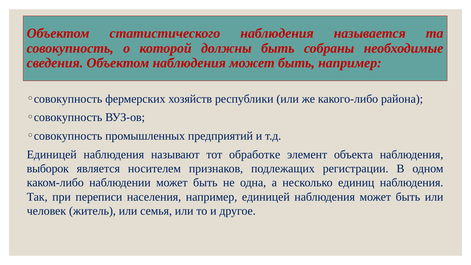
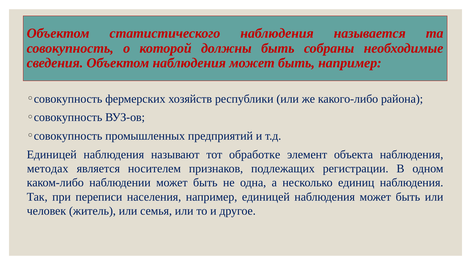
выборок: выборок -> методах (48, 169)
